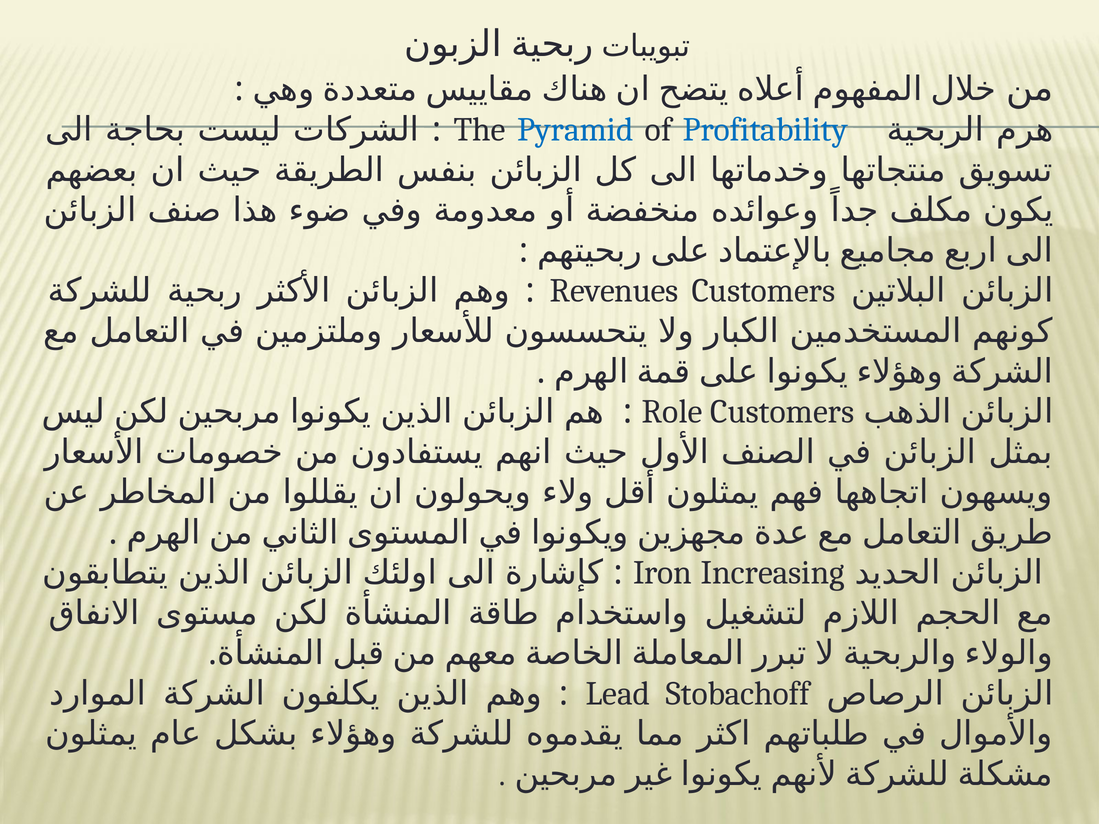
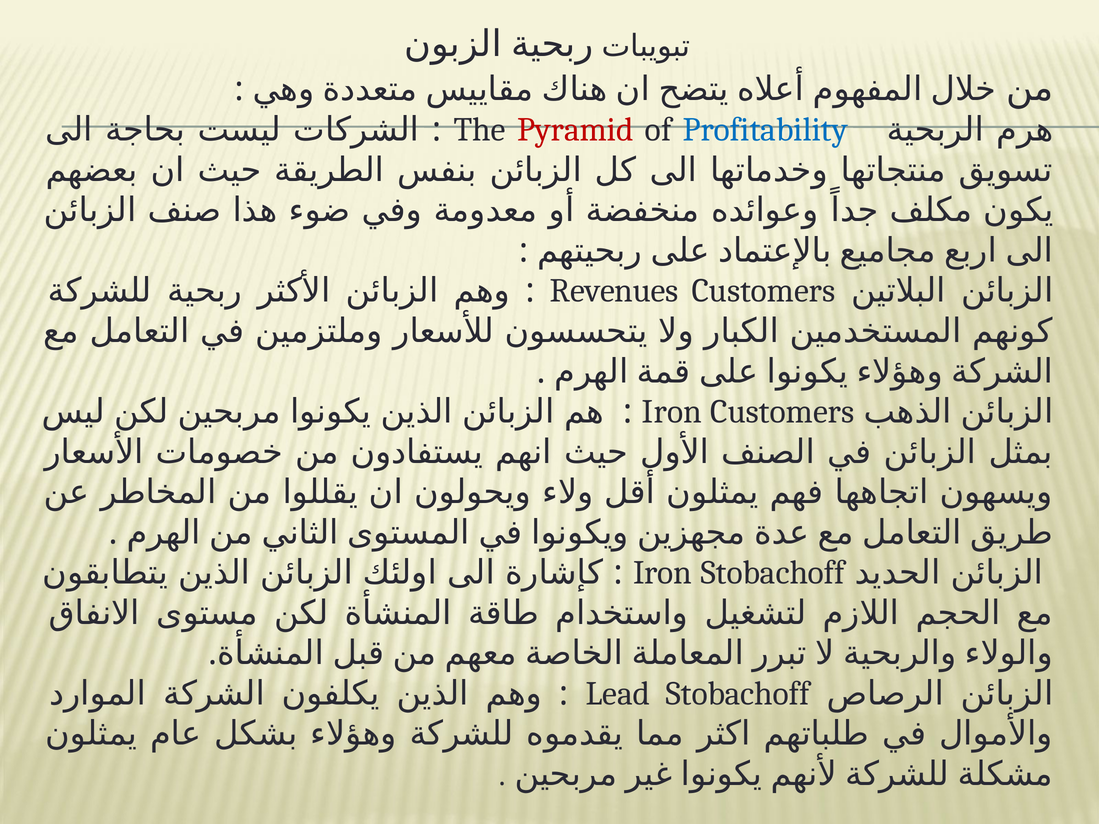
Pyramid colour: blue -> red (575, 130)
Role: Role -> Iron (672, 412)
Iron Increasing: Increasing -> Stobachoff (773, 573)
